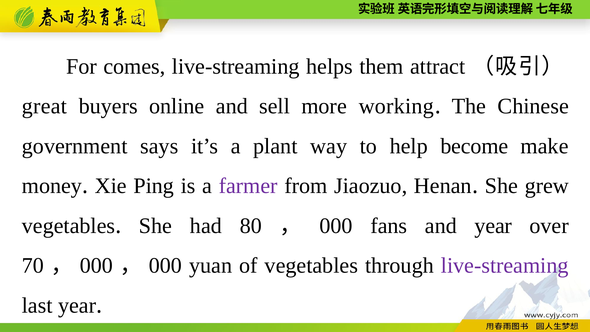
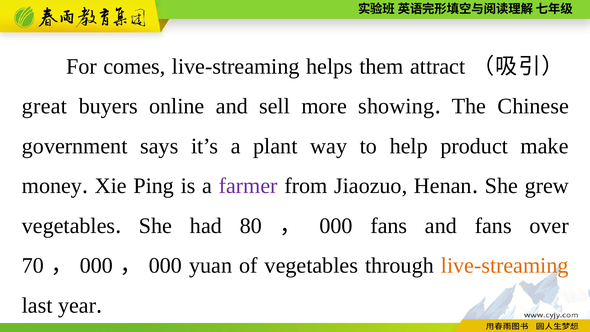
working: working -> showing (396, 106)
become: become -> product (474, 146)
and year: year -> fans (493, 226)
live-streaming colour: purple -> orange (505, 266)
